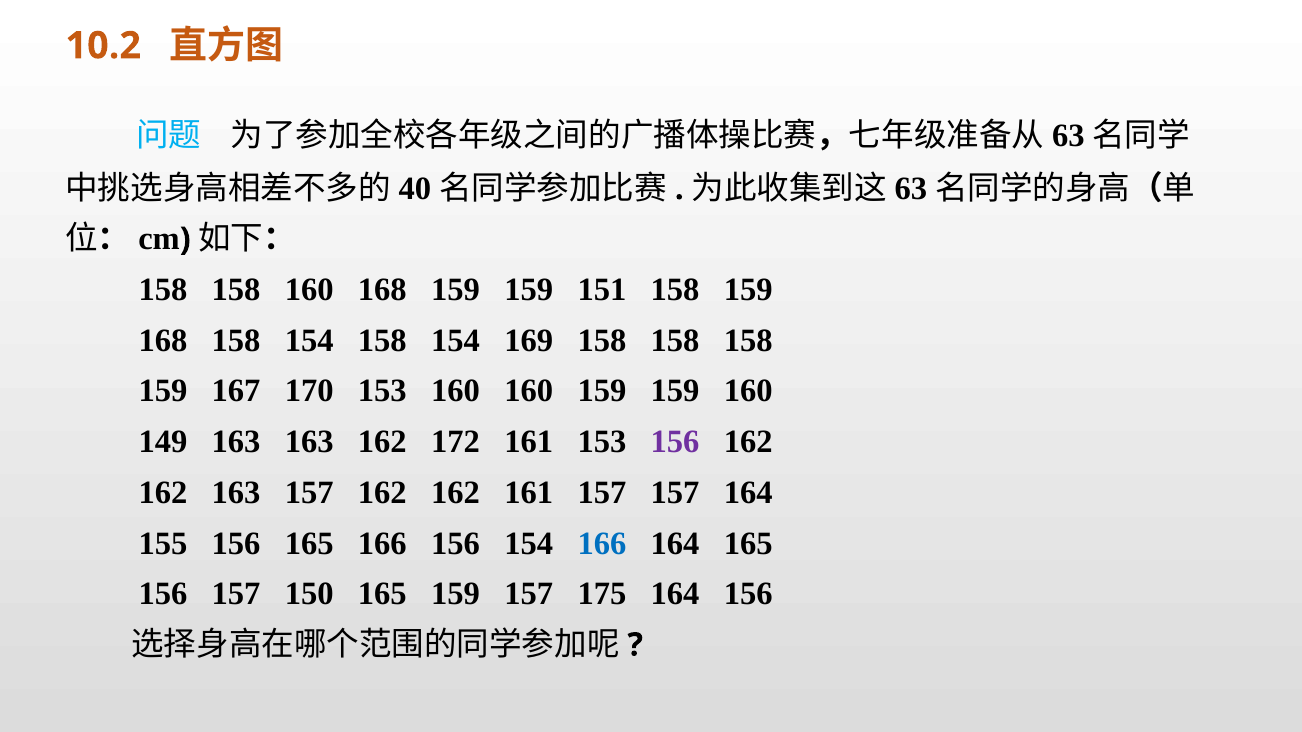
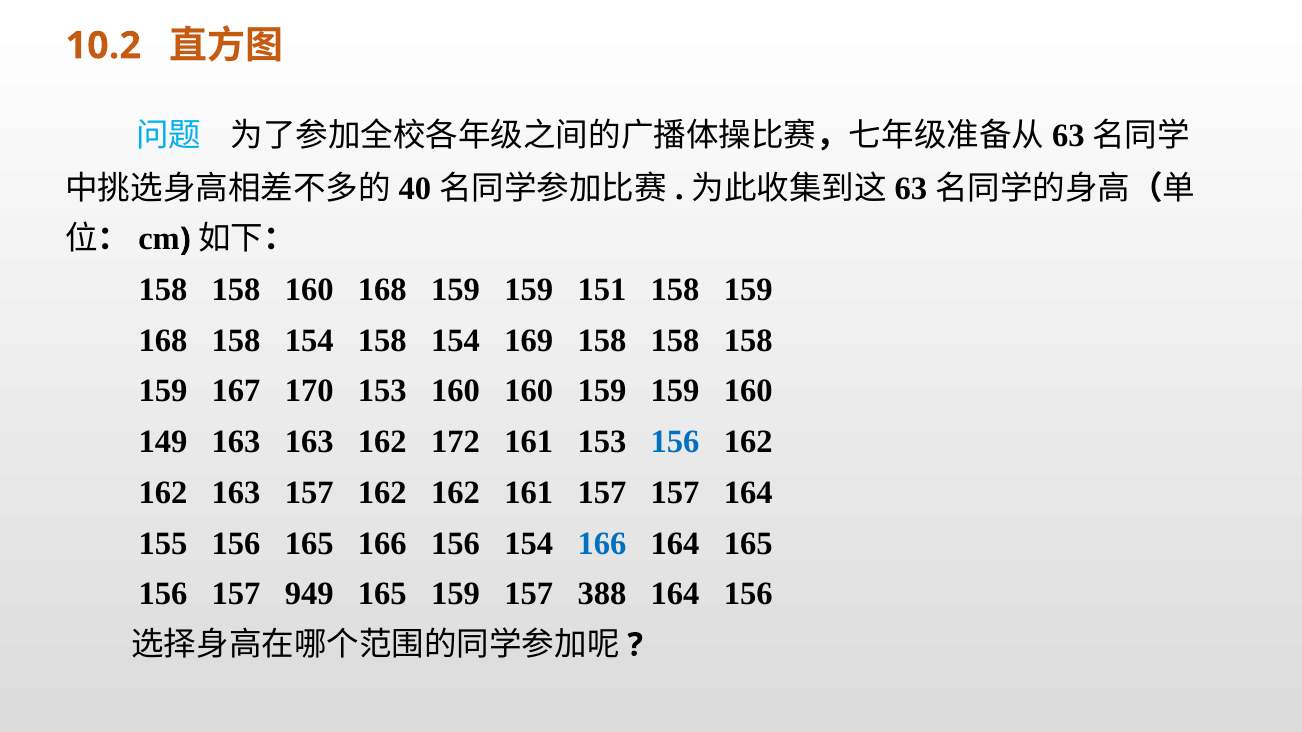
156 colour: purple -> blue (675, 442)
150: 150 -> 949 (309, 594)
175: 175 -> 388 (602, 594)
